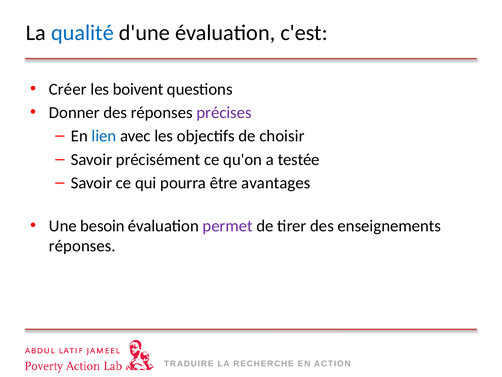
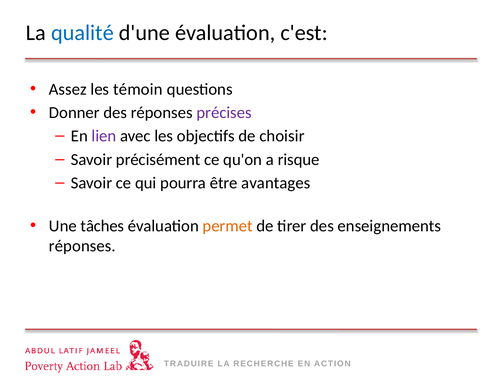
Créer: Créer -> Assez (68, 89)
boivent: boivent -> témoin (138, 89)
lien colour: blue -> purple (104, 136)
testée: testée -> risque (299, 159)
besoin: besoin -> tâches (102, 226)
permet colour: purple -> orange (228, 226)
